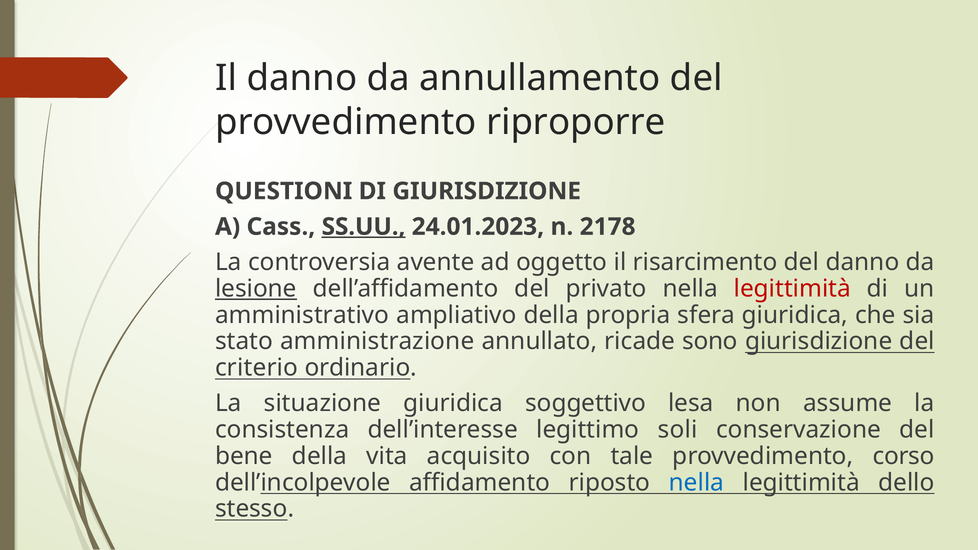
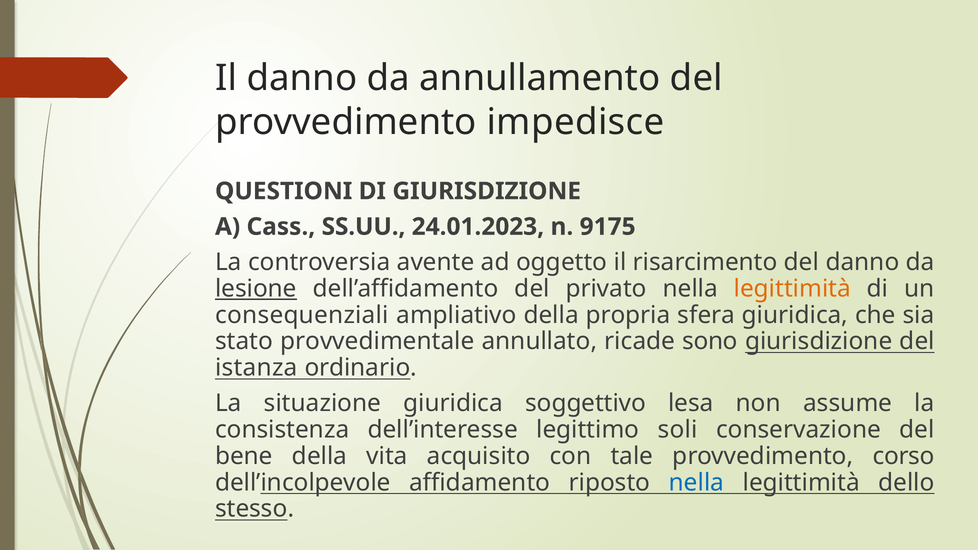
riproporre: riproporre -> impedisce (576, 122)
SS.UU underline: present -> none (364, 227)
2178: 2178 -> 9175 (608, 227)
legittimità colour: red -> orange (792, 289)
amministrativo: amministrativo -> consequenziali (302, 315)
amministrazione: amministrazione -> provvedimentale (377, 341)
criterio: criterio -> istanza (257, 368)
